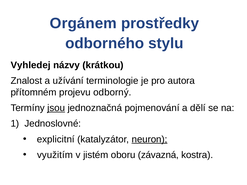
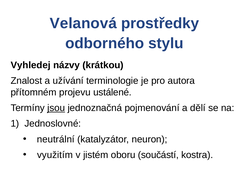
Orgánem: Orgánem -> Velanová (83, 23)
odborný: odborný -> ustálené (112, 92)
explicitní: explicitní -> neutrální (56, 139)
neuron underline: present -> none (150, 139)
závazná: závazná -> součástí (158, 155)
